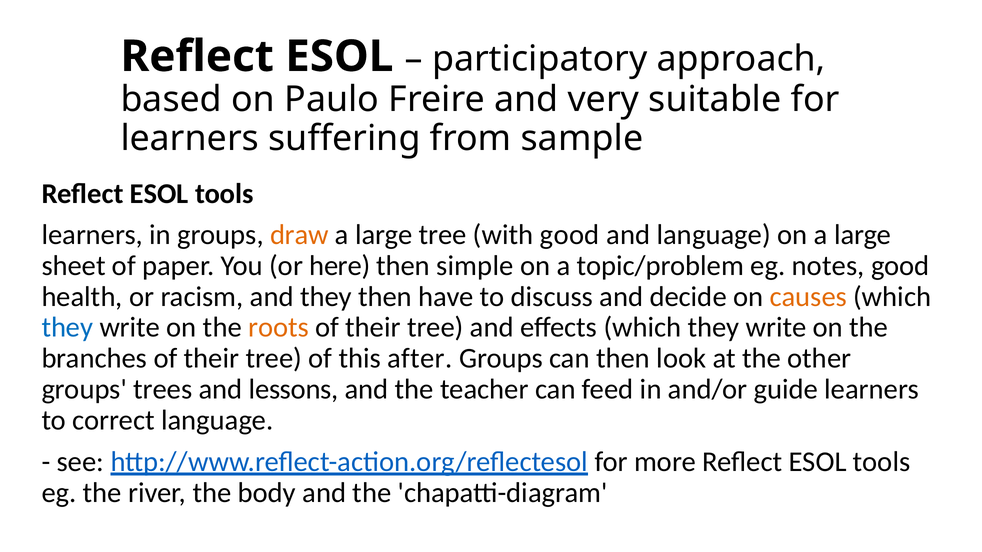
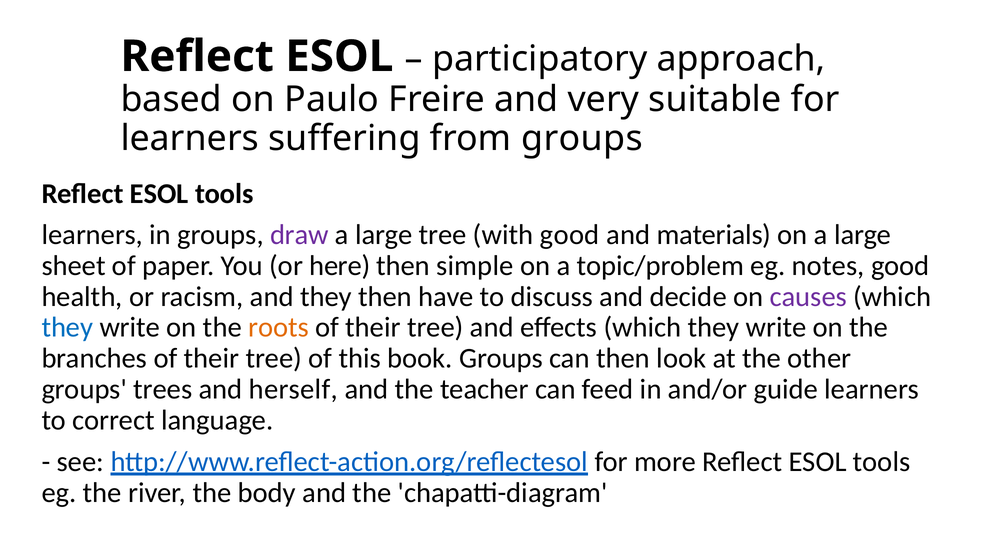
from sample: sample -> groups (582, 138)
draw colour: orange -> purple (299, 235)
and language: language -> materials (714, 235)
causes colour: orange -> purple (808, 297)
after: after -> book (420, 359)
lessons: lessons -> herself (293, 389)
